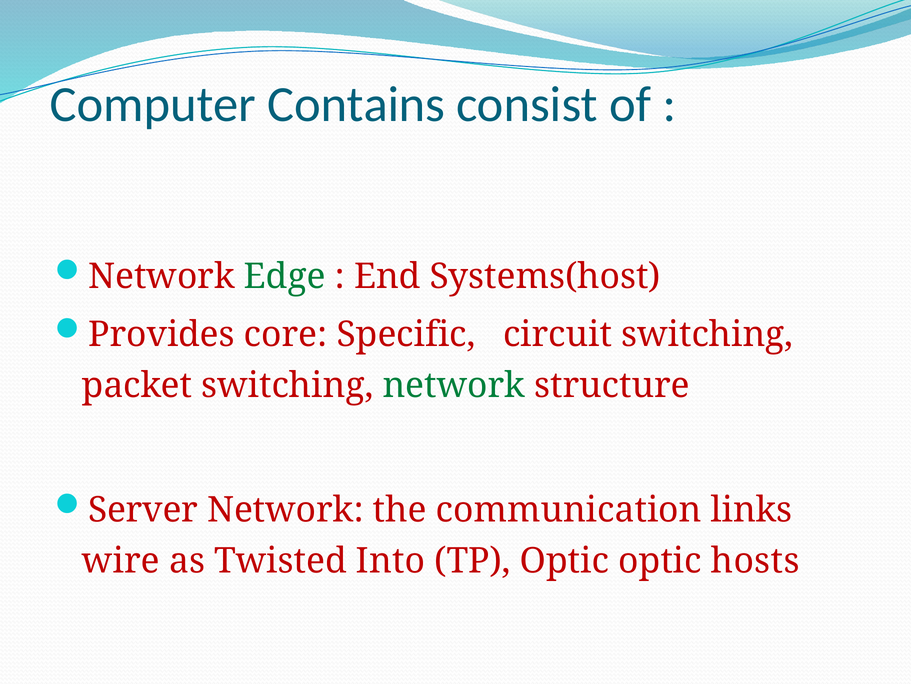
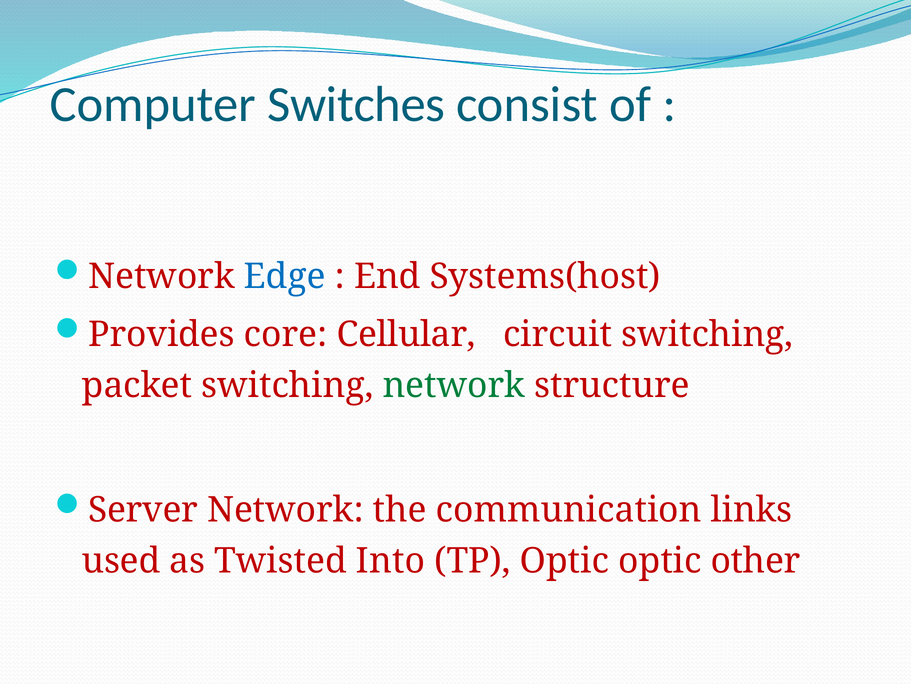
Contains: Contains -> Switches (356, 105)
Edge colour: green -> blue (285, 276)
Specific: Specific -> Cellular (406, 334)
wire: wire -> used (121, 560)
hosts: hosts -> other (756, 560)
